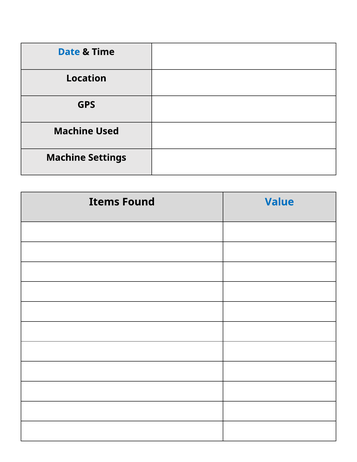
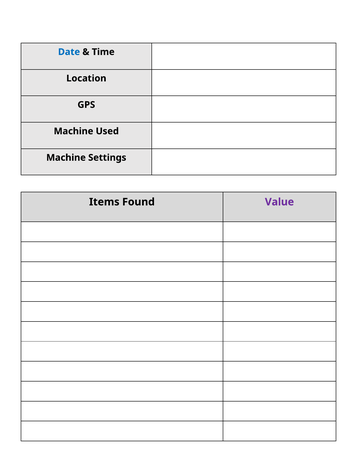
Value colour: blue -> purple (279, 202)
